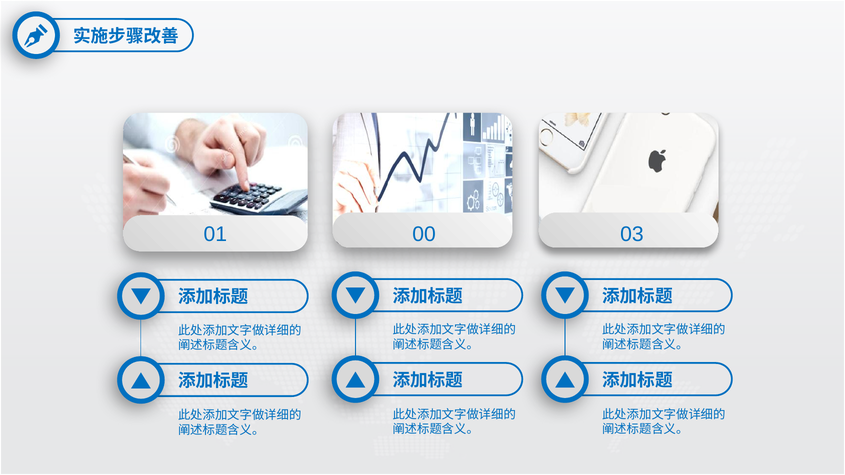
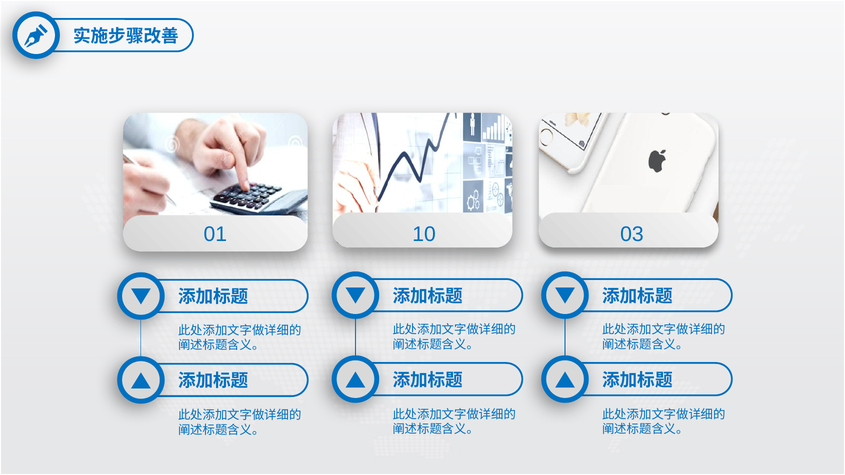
00: 00 -> 10 (424, 234)
